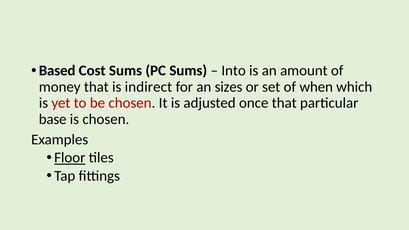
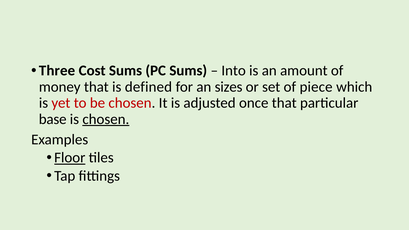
Based: Based -> Three (57, 71)
indirect: indirect -> defined (148, 87)
when: when -> piece (316, 87)
chosen underline: none -> present (106, 119)
